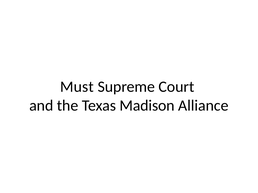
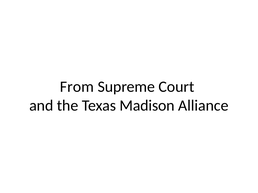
Must: Must -> From (77, 87)
